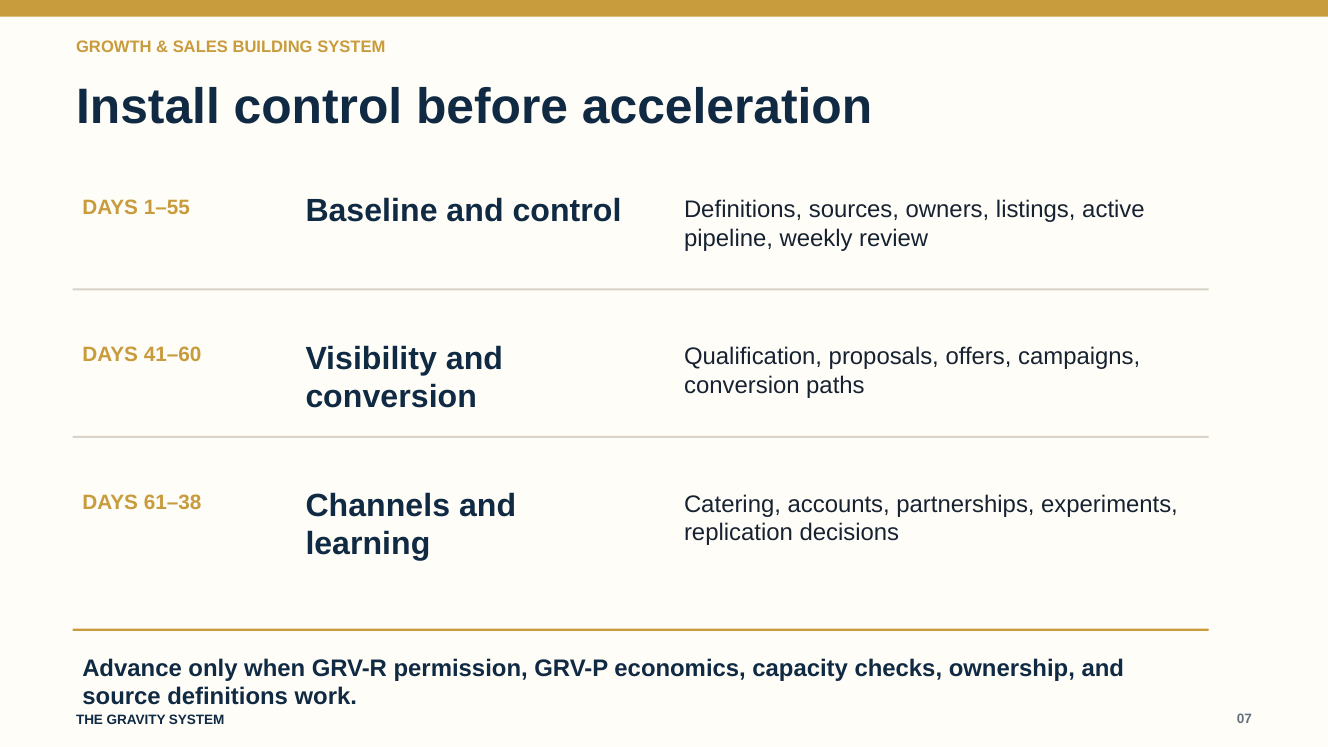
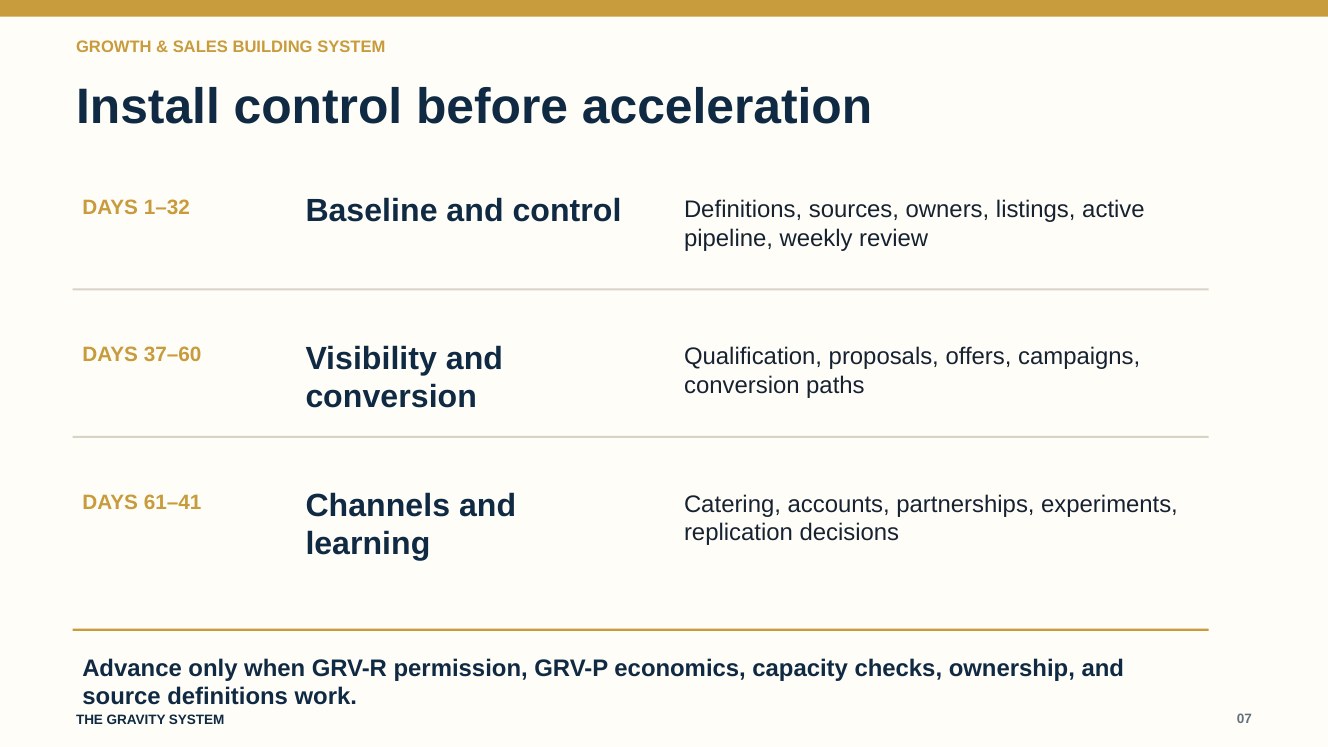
1–55: 1–55 -> 1–32 (167, 208)
41–60: 41–60 -> 37–60 (173, 355)
61–38: 61–38 -> 61–41 (173, 502)
